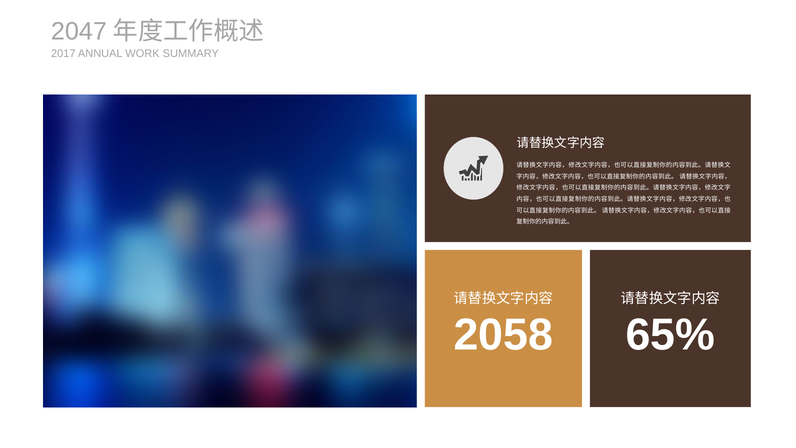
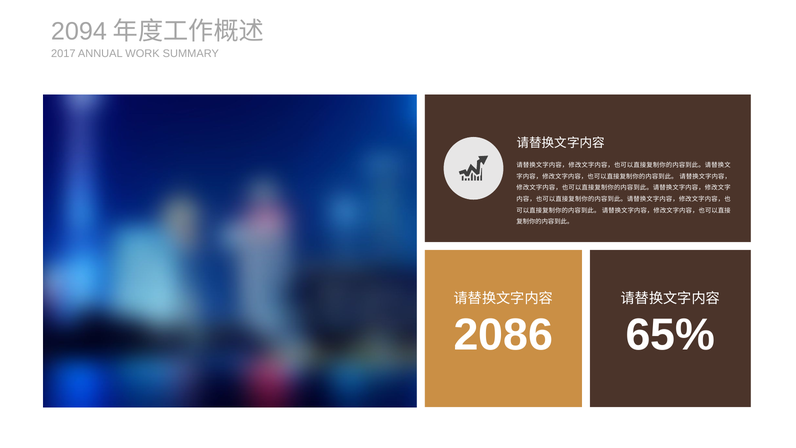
2047: 2047 -> 2094 (79, 31)
2058: 2058 -> 2086 (503, 335)
